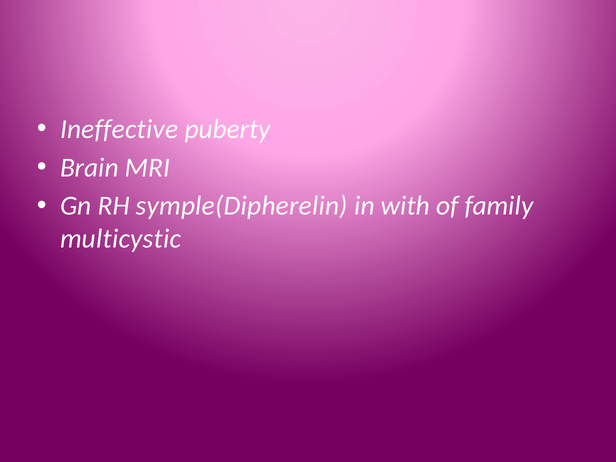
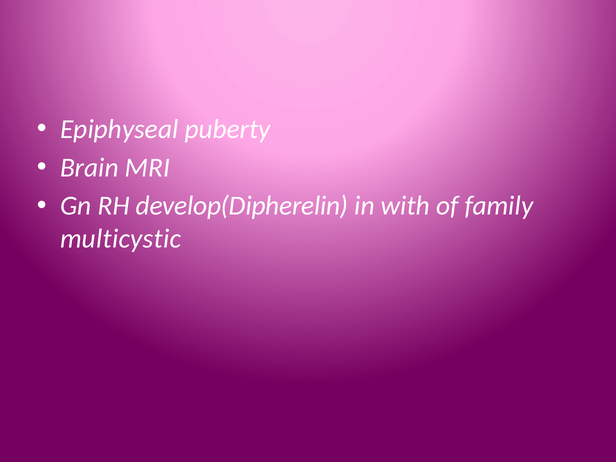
Ineffective: Ineffective -> Epiphyseal (119, 129)
symple(Dipherelin: symple(Dipherelin -> develop(Dipherelin (242, 206)
